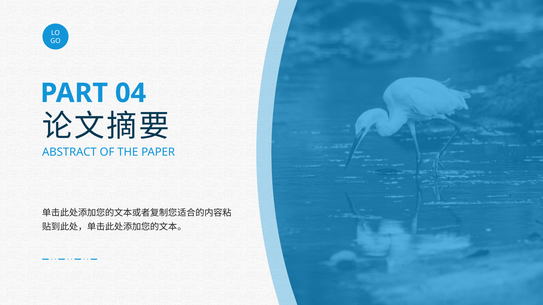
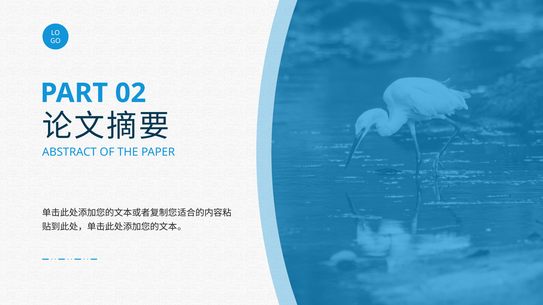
04: 04 -> 02 (131, 93)
